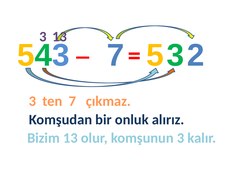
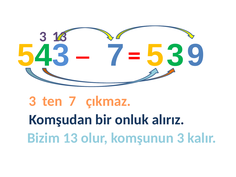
2: 2 -> 9 (196, 55)
